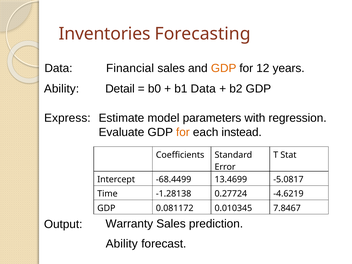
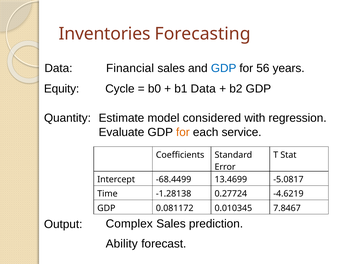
GDP colour: orange -> blue (224, 68)
12: 12 -> 56 (263, 68)
Ability: Ability -> Equity (62, 89)
Detail: Detail -> Cycle (120, 89)
Express: Express -> Quantity (67, 118)
parameters: parameters -> considered (212, 118)
instead: instead -> service (242, 132)
Warranty: Warranty -> Complex (129, 224)
